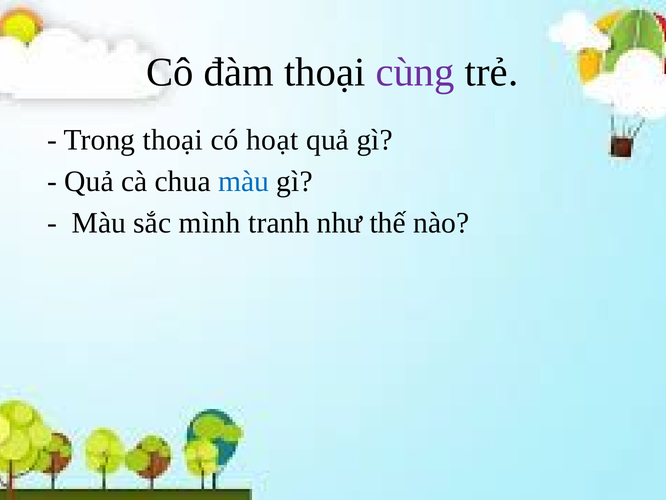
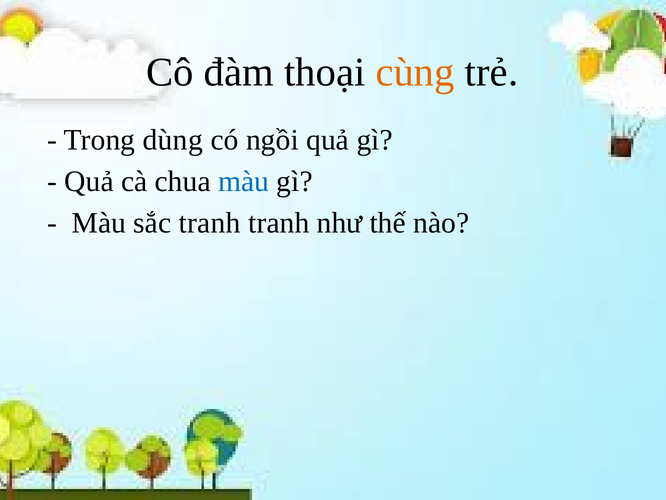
cùng colour: purple -> orange (415, 72)
Trong thoại: thoại -> dùng (173, 140)
hoạt: hoạt -> ngồi (272, 140)
sắc mình: mình -> tranh (210, 223)
